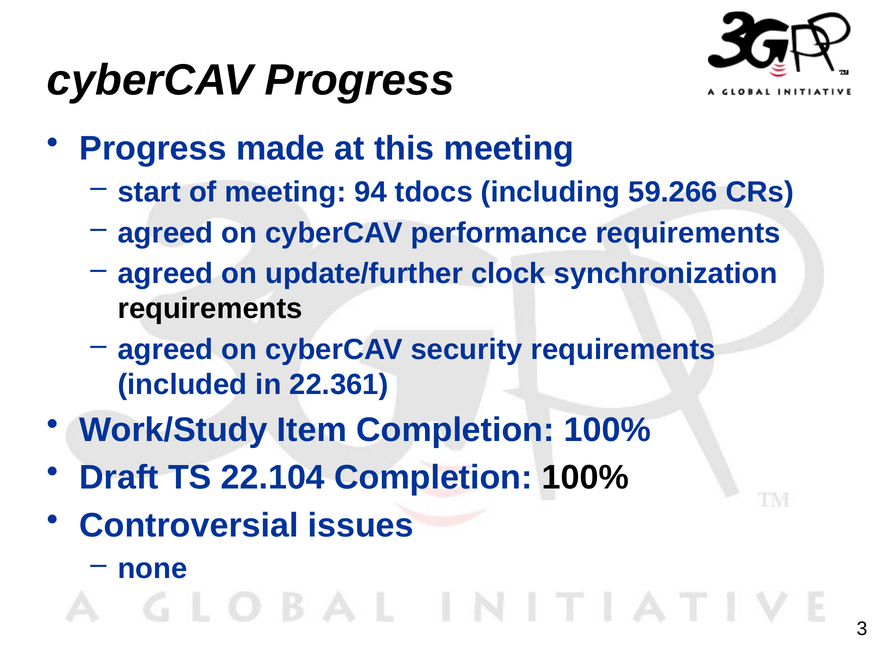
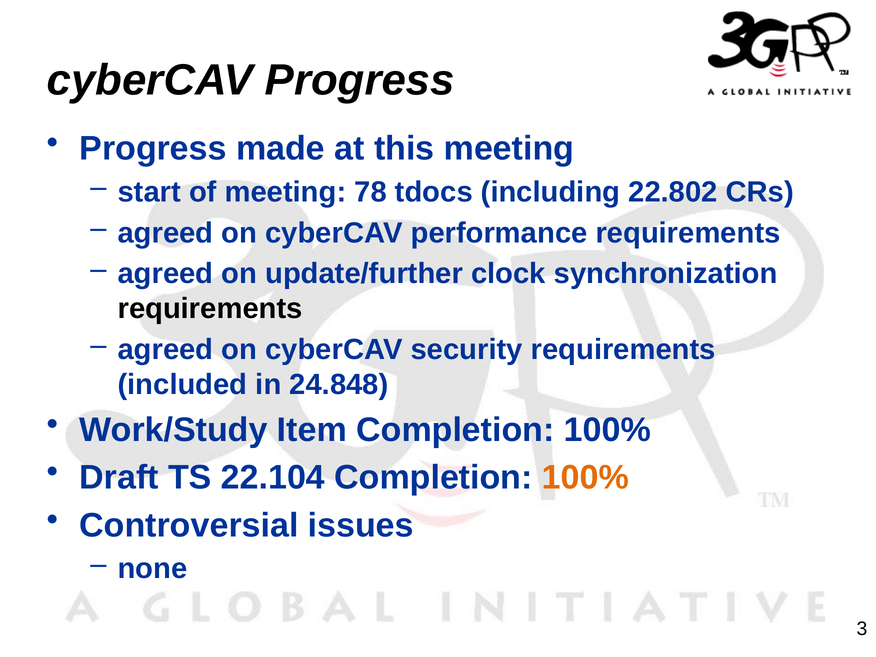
94: 94 -> 78 (371, 192)
59.266: 59.266 -> 22.802 (673, 192)
22.361: 22.361 -> 24.848 (339, 385)
100% colour: black -> orange (585, 478)
